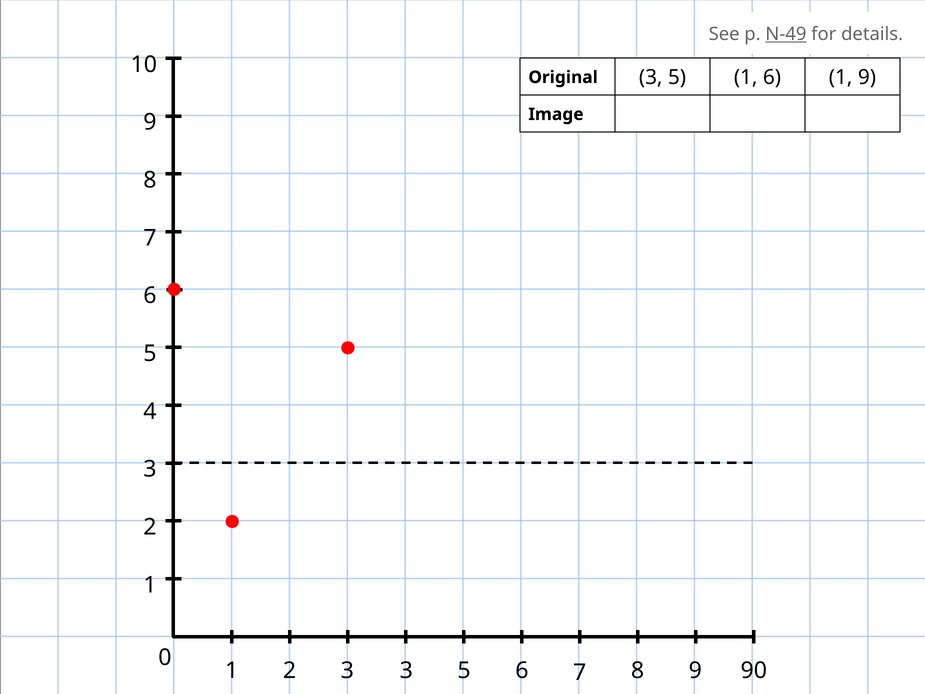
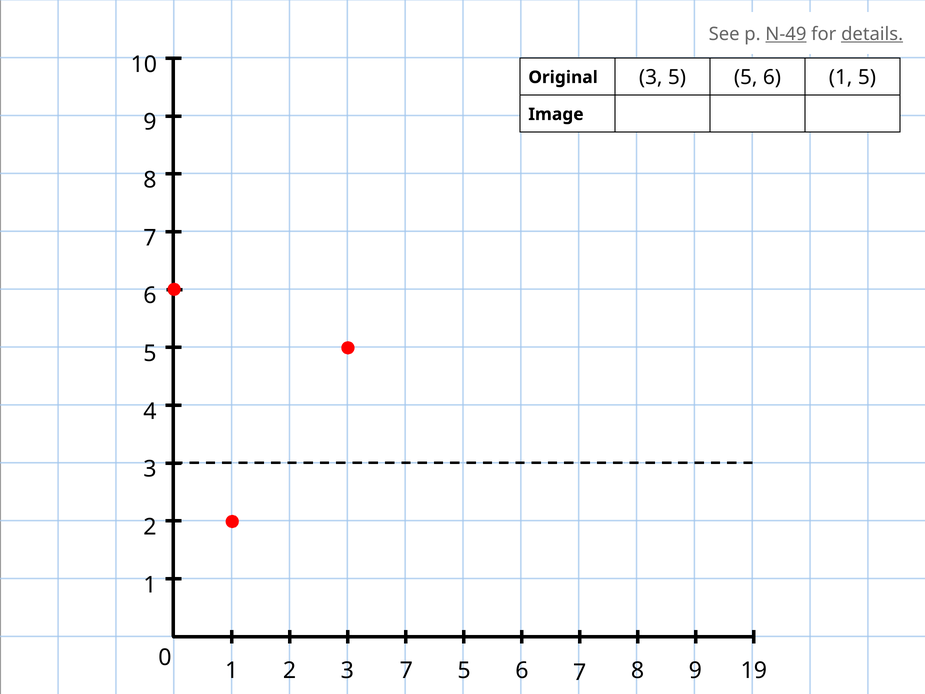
details underline: none -> present (872, 34)
Original 3 5 1: 1 -> 5 (746, 77)
1 9: 9 -> 5 (867, 77)
3 3: 3 -> 7 (406, 670)
90: 90 -> 19 (754, 670)
